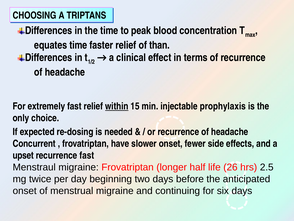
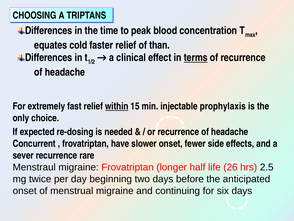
equates time: time -> cold (78, 45)
terms underline: none -> present (196, 58)
upset: upset -> sever (23, 155)
recurrence fast: fast -> rare (87, 155)
